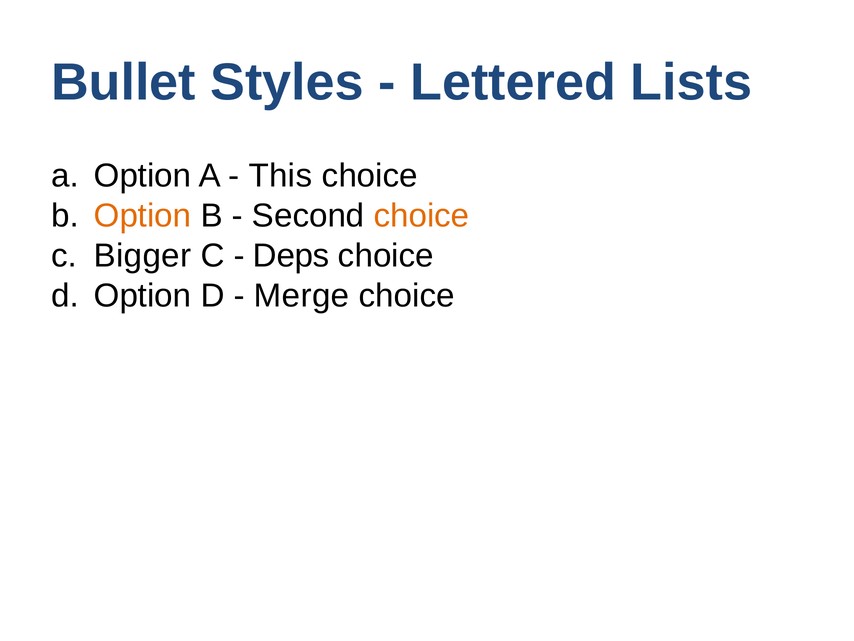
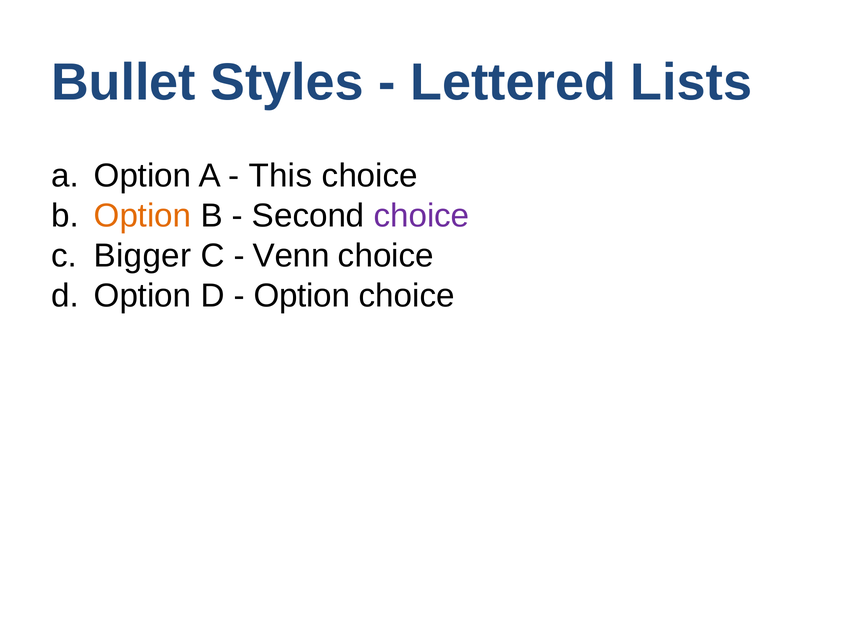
choice colour: orange -> purple (421, 216)
Deps: Deps -> Venn (291, 256)
Merge: Merge -> Option (302, 296)
